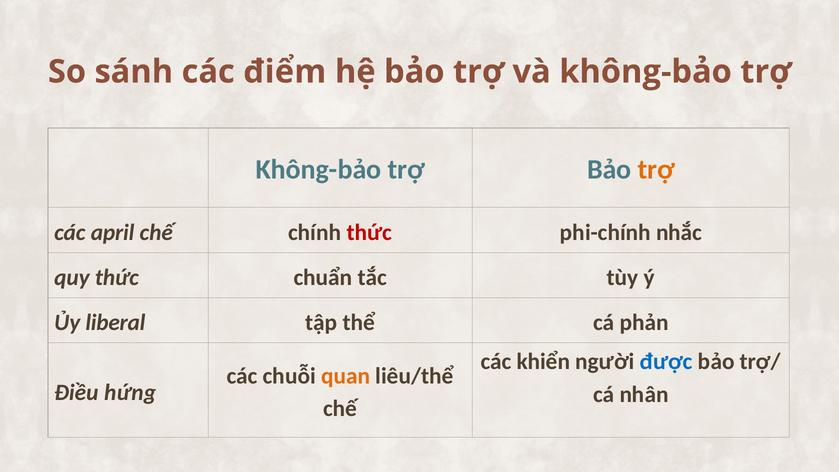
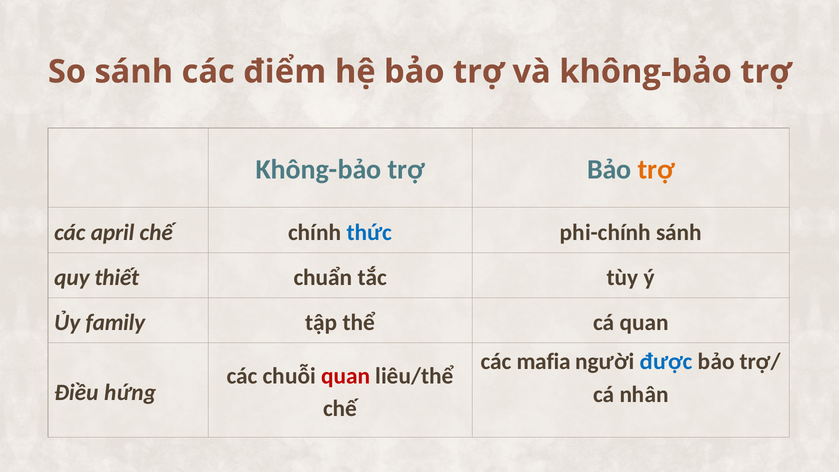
thức colour: red -> blue (369, 232)
phi-chính nhắc: nhắc -> sánh (679, 232)
quy thức: thức -> thiết (117, 277)
liberal: liberal -> family (115, 323)
cá phản: phản -> quan (644, 323)
khiển: khiển -> mafia (544, 362)
quan colour: orange -> red (346, 376)
